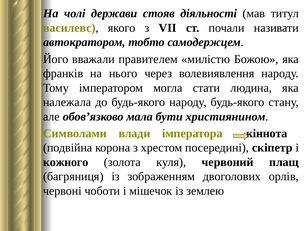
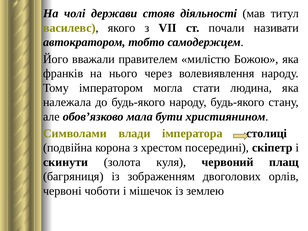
кіннота: кіннота -> столиці (267, 133)
кожного: кожного -> скинути (66, 162)
